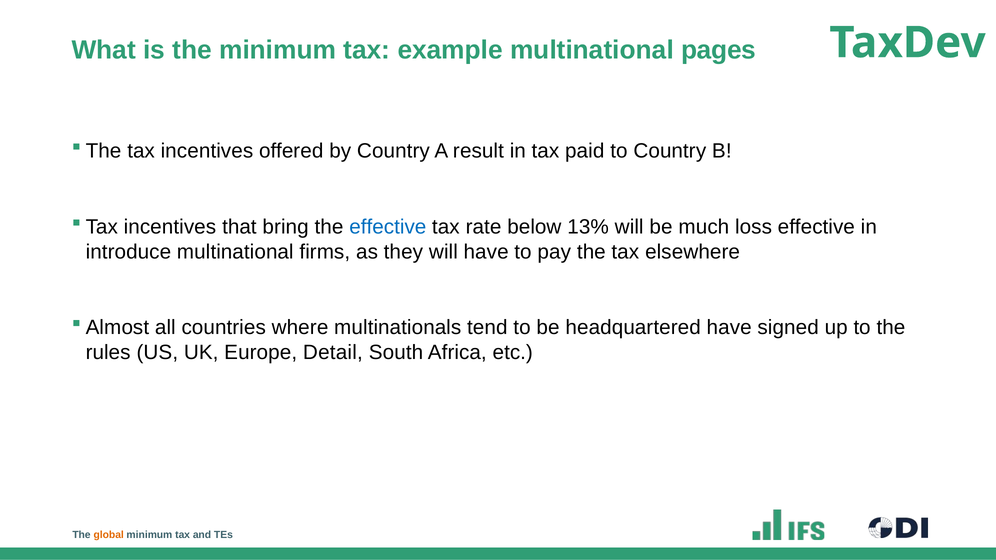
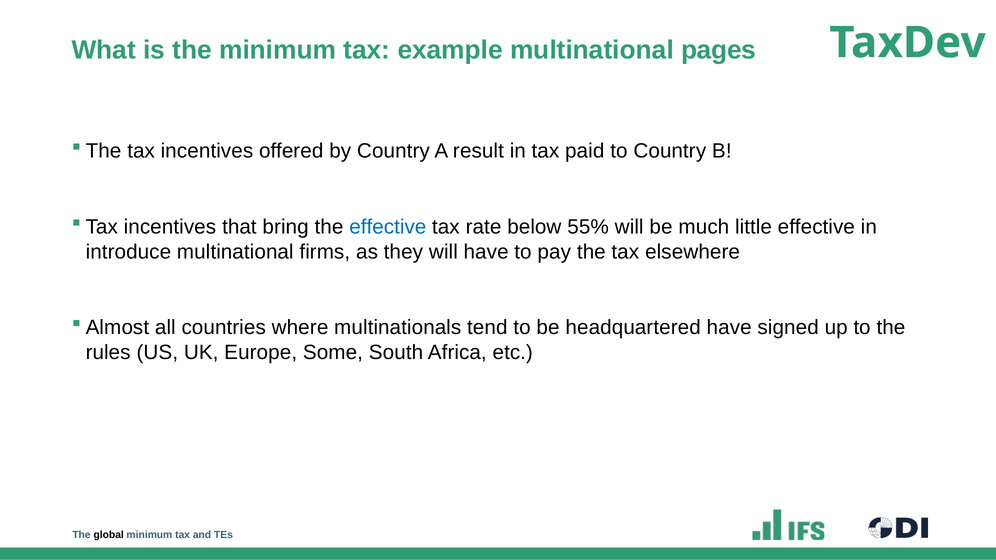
13%: 13% -> 55% (588, 227)
loss: loss -> little (754, 227)
Detail: Detail -> Some (333, 353)
global colour: orange -> black (109, 535)
